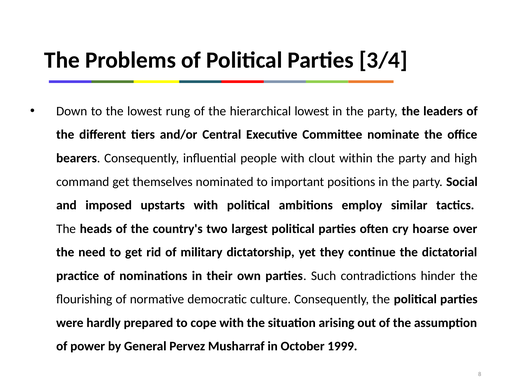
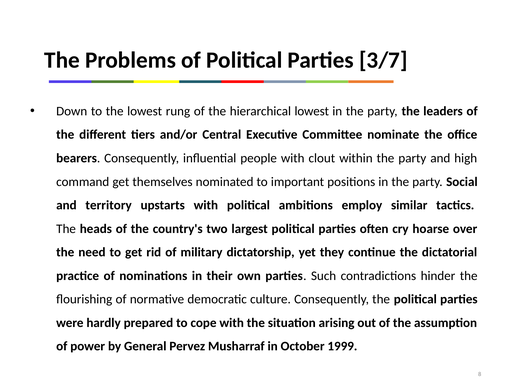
3/4: 3/4 -> 3/7 (383, 60)
imposed: imposed -> territory (109, 205)
